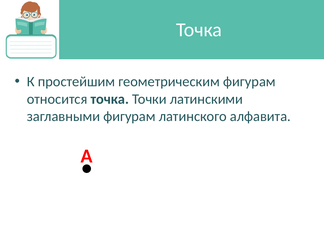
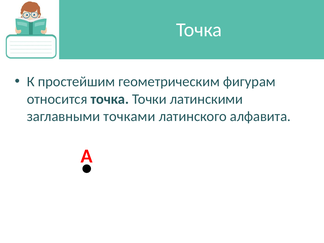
заглавными фигурам: фигурам -> точками (129, 116)
